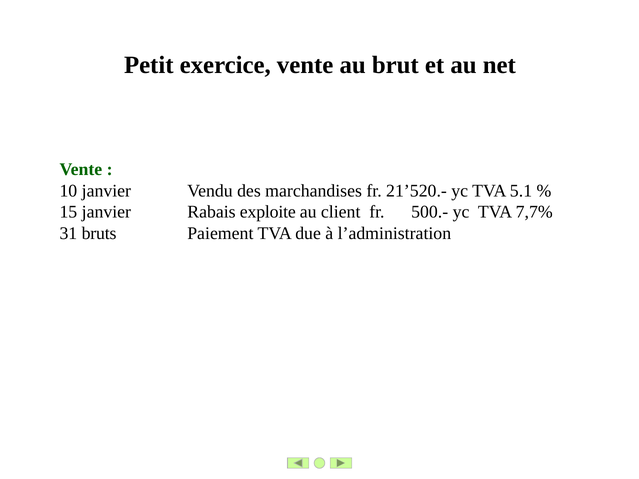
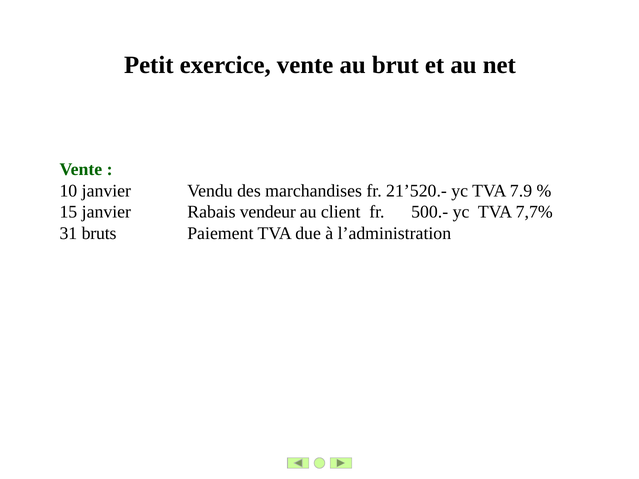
5.1: 5.1 -> 7.9 (521, 191)
exploite: exploite -> vendeur (268, 212)
